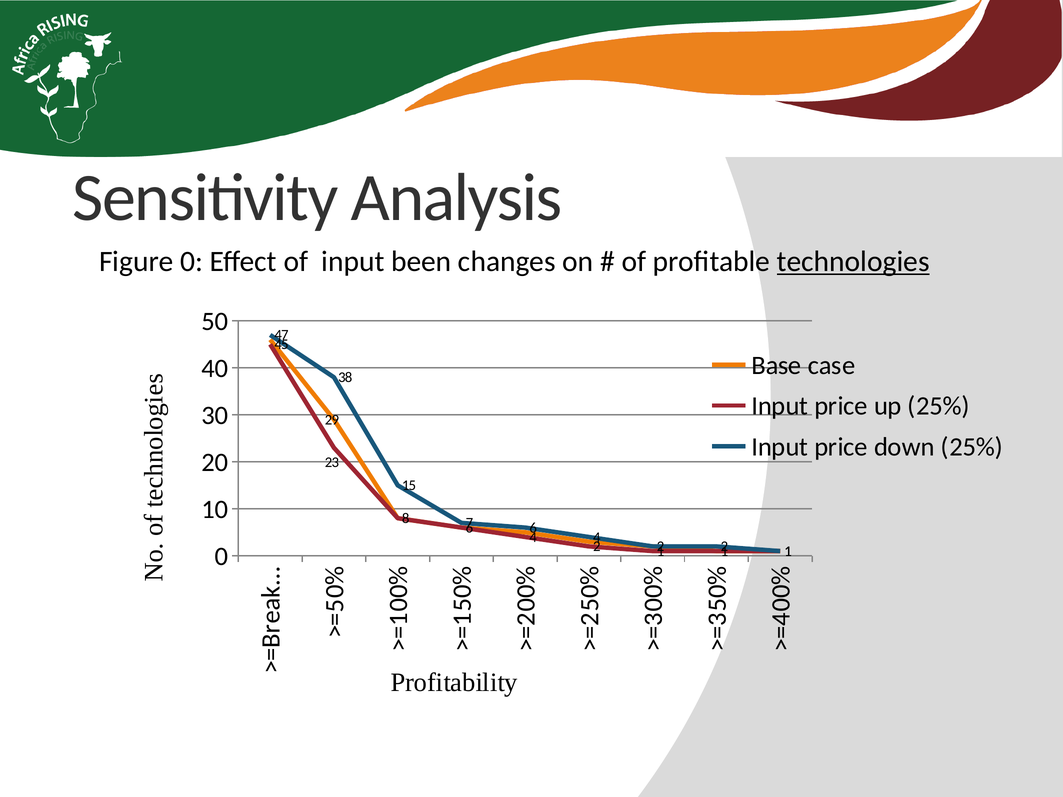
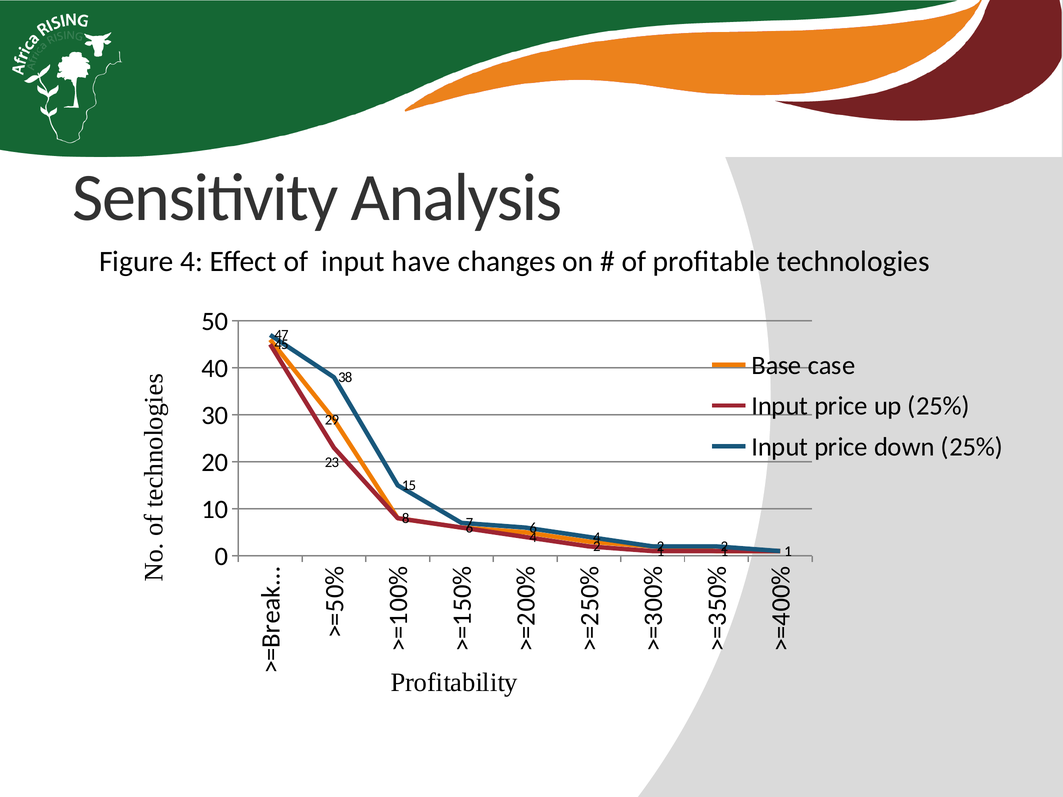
Figure 0: 0 -> 4 (192, 262)
been: been -> have (421, 262)
technologies underline: present -> none (853, 262)
